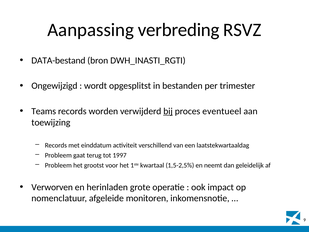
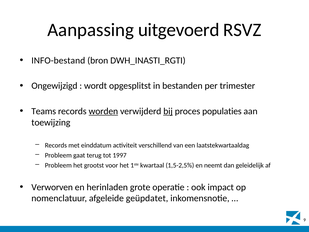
verbreding: verbreding -> uitgevoerd (179, 30)
DATA-bestand: DATA-bestand -> INFO-bestand (58, 60)
worden underline: none -> present (103, 111)
eventueel: eventueel -> populaties (222, 111)
monitoren: monitoren -> geüpdatet (147, 198)
